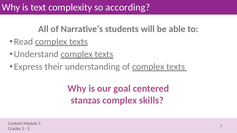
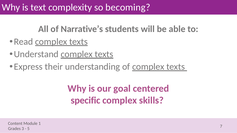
according: according -> becoming (128, 7)
stanzas: stanzas -> specific (86, 101)
